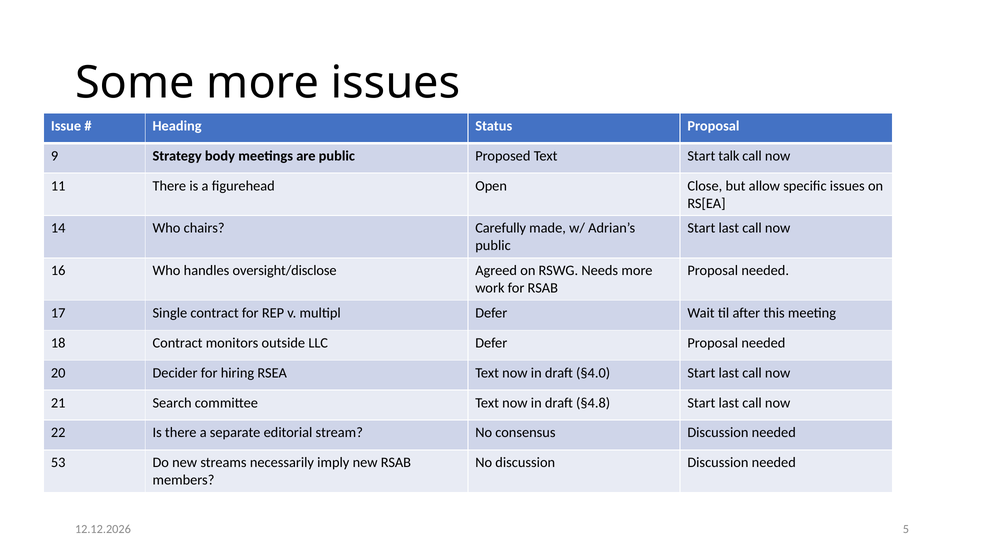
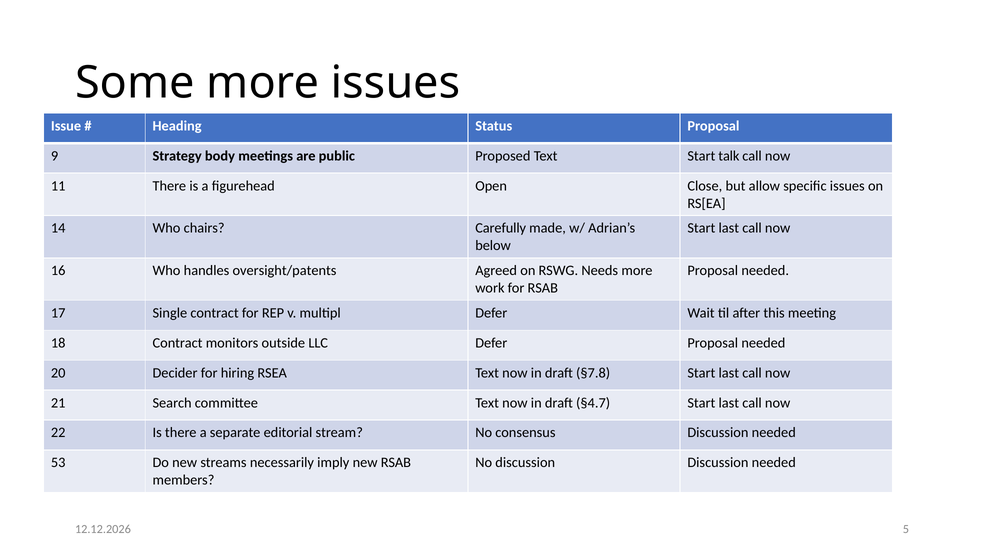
public: public -> below (493, 245)
oversight/disclose: oversight/disclose -> oversight/patents (285, 270)
§4.0: §4.0 -> §7.8 (593, 372)
§4.8: §4.8 -> §4.7 (593, 402)
